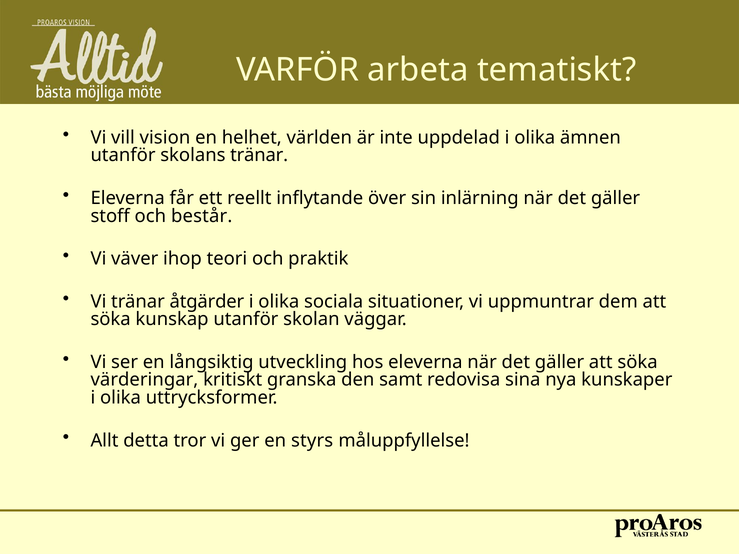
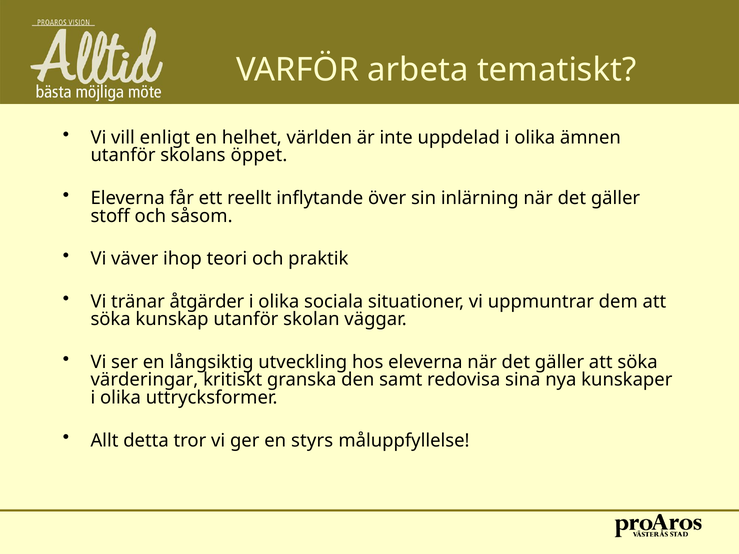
vision: vision -> enligt (165, 138)
skolans tränar: tränar -> öppet (259, 155)
består: består -> såsom (202, 216)
